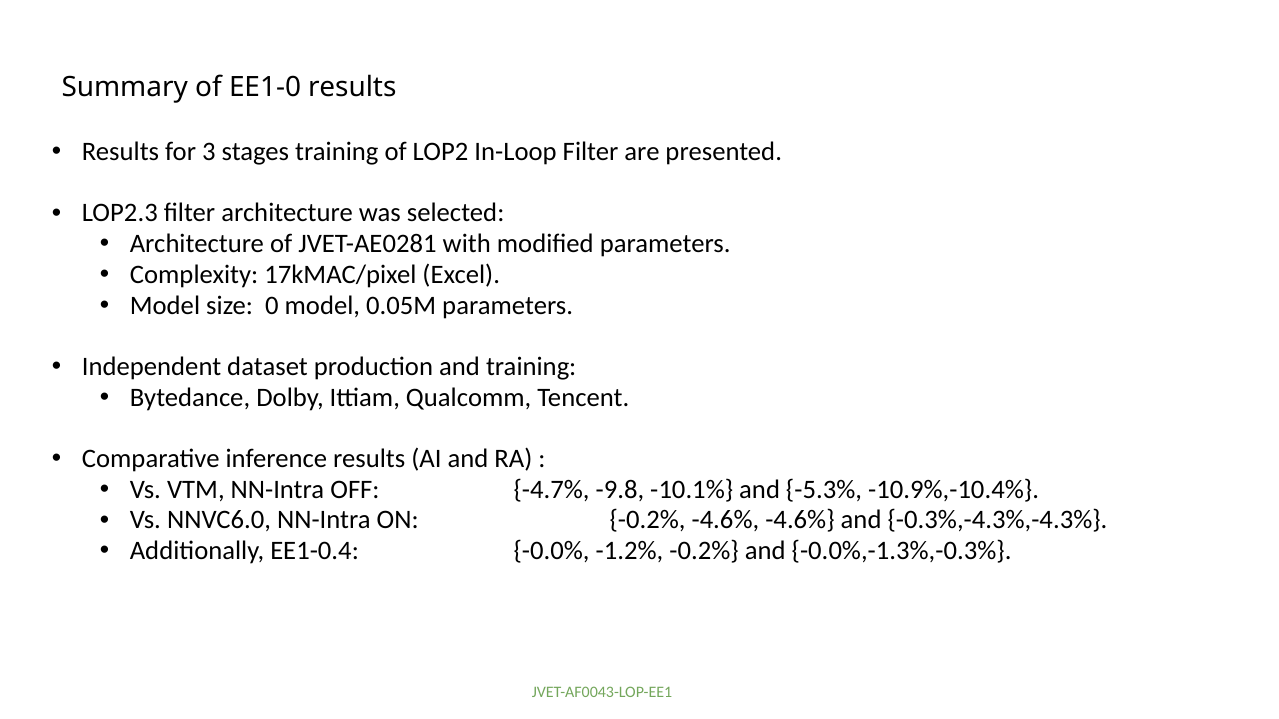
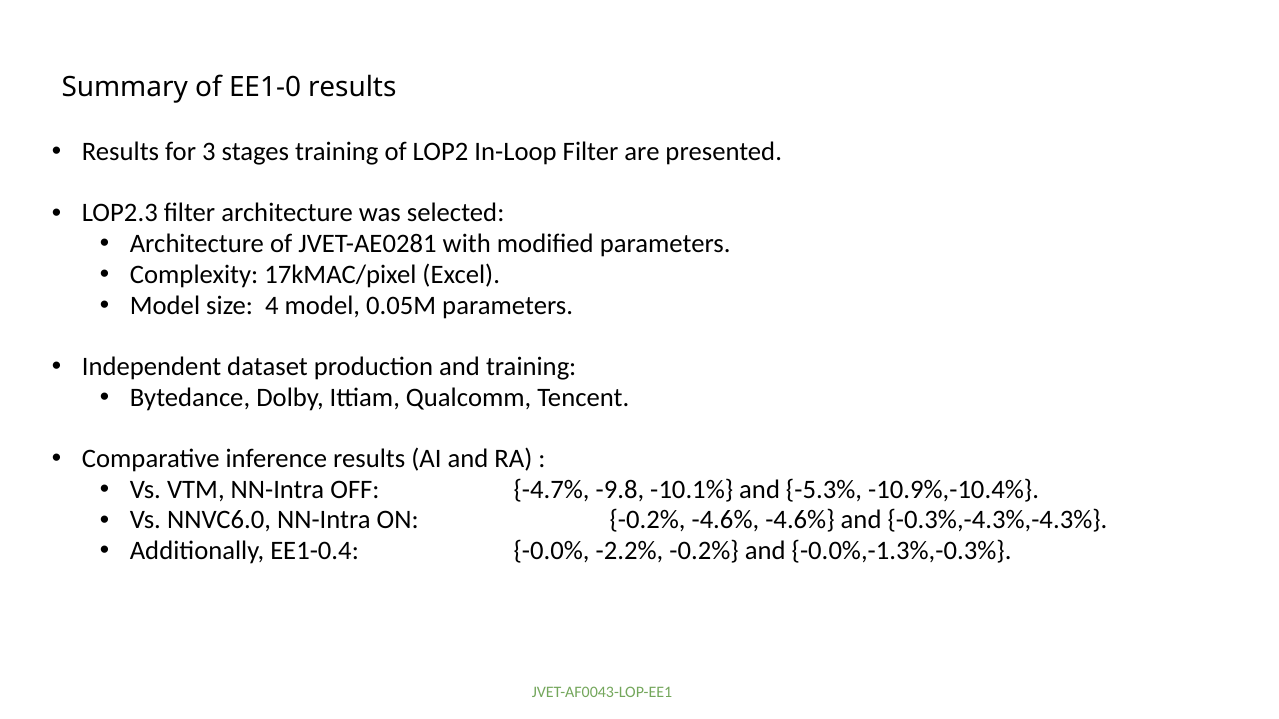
0: 0 -> 4 (272, 305)
-1.2%: -1.2% -> -2.2% (629, 551)
